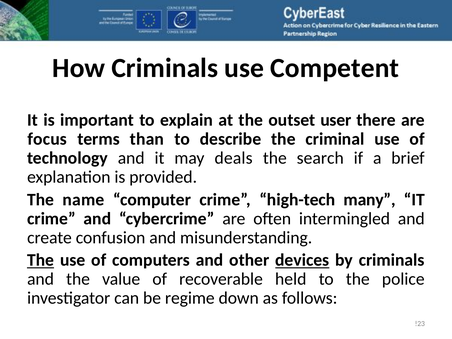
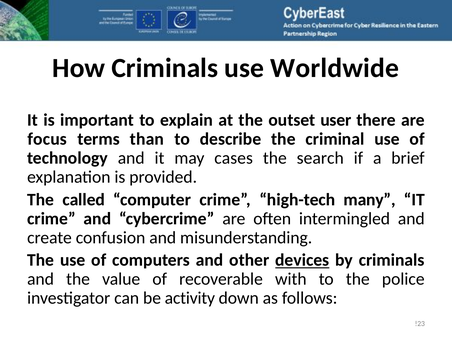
Competent: Competent -> Worldwide (335, 68)
deals: deals -> cases (234, 158)
name: name -> called (84, 200)
The underline: present -> none (41, 260)
held: held -> with (291, 279)
regime: regime -> activity (190, 298)
